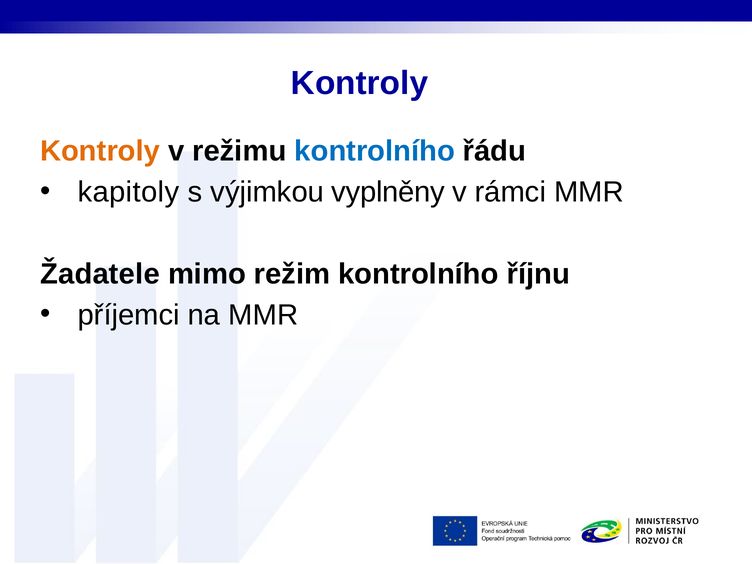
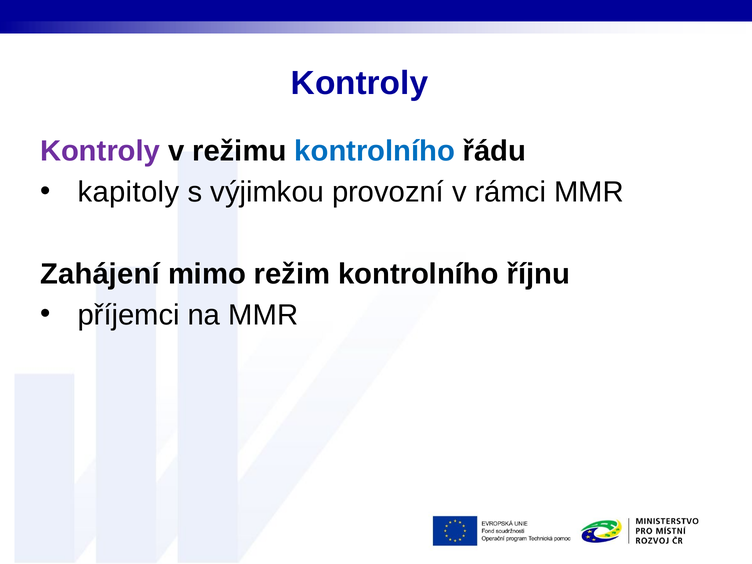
Kontroly colour: orange -> purple (100, 151)
vyplněny: vyplněny -> provozní (388, 192)
Žadatele: Žadatele -> Zahájení (100, 274)
